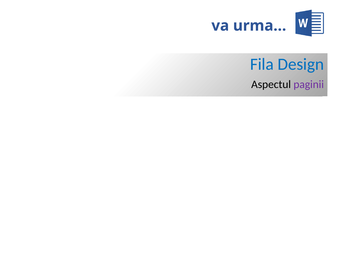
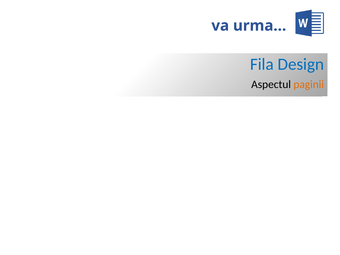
paginii colour: purple -> orange (309, 84)
